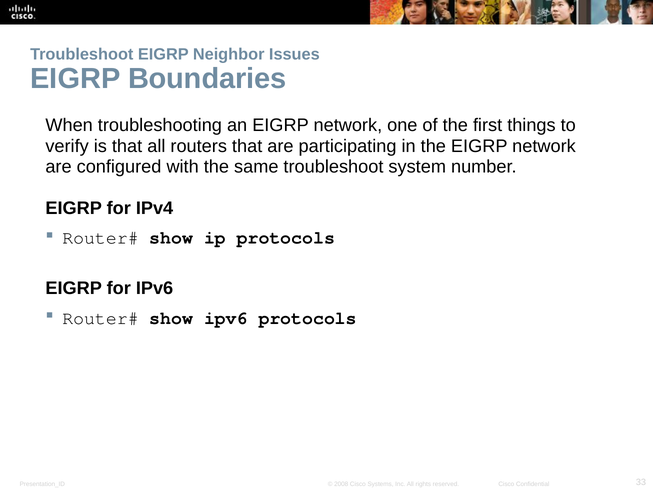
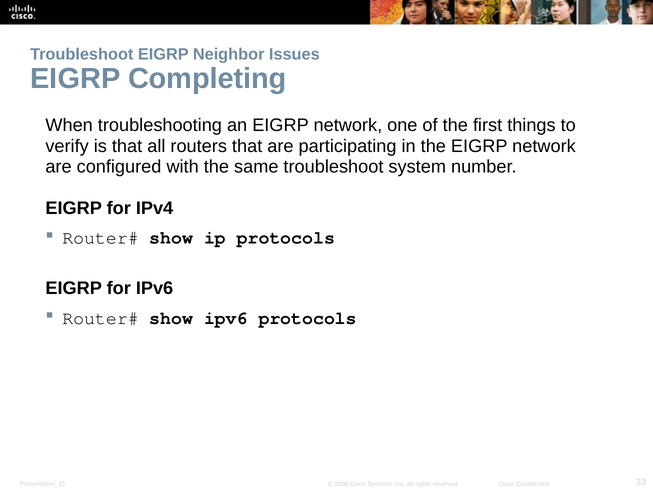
Boundaries: Boundaries -> Completing (207, 79)
